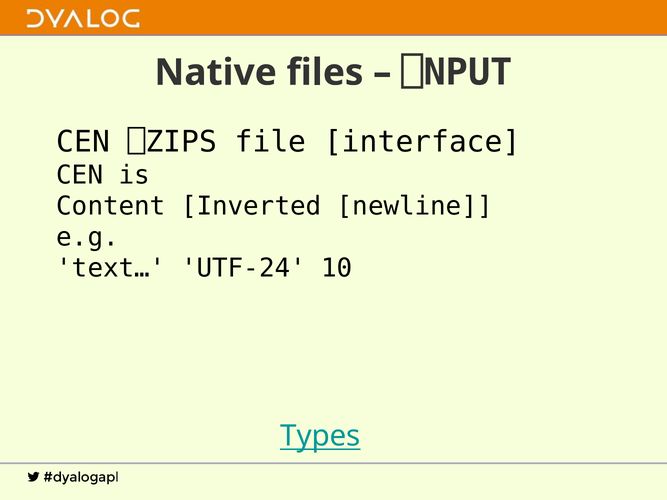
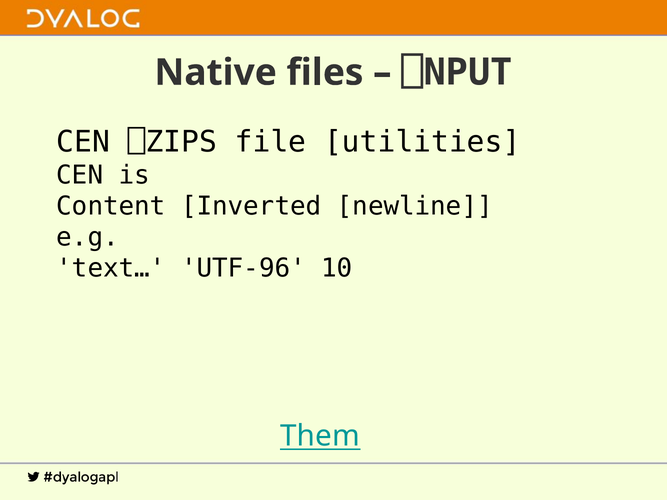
interface: interface -> utilities (422, 142)
UTF-24: UTF-24 -> UTF-96 (243, 268)
Types: Types -> Them (320, 436)
